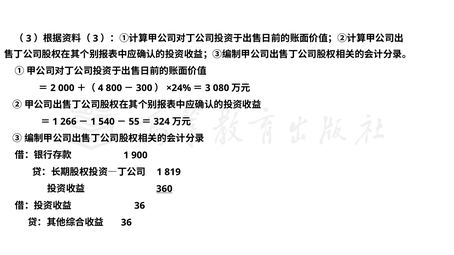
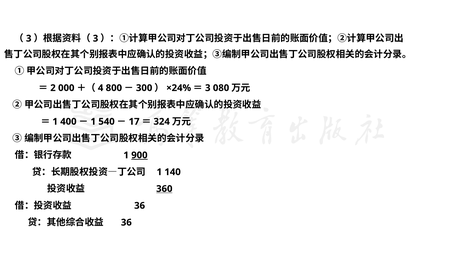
266: 266 -> 400 (68, 122)
55: 55 -> 17 (134, 122)
900 underline: none -> present (139, 155)
819: 819 -> 140 (173, 172)
